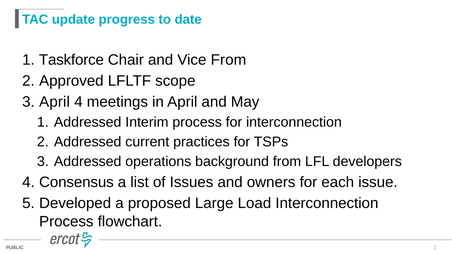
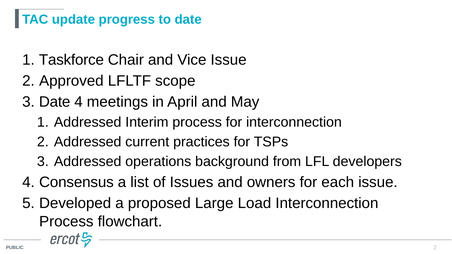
Vice From: From -> Issue (229, 60)
April: April -> Date (55, 102)
